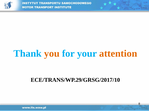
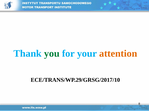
you colour: orange -> green (52, 54)
